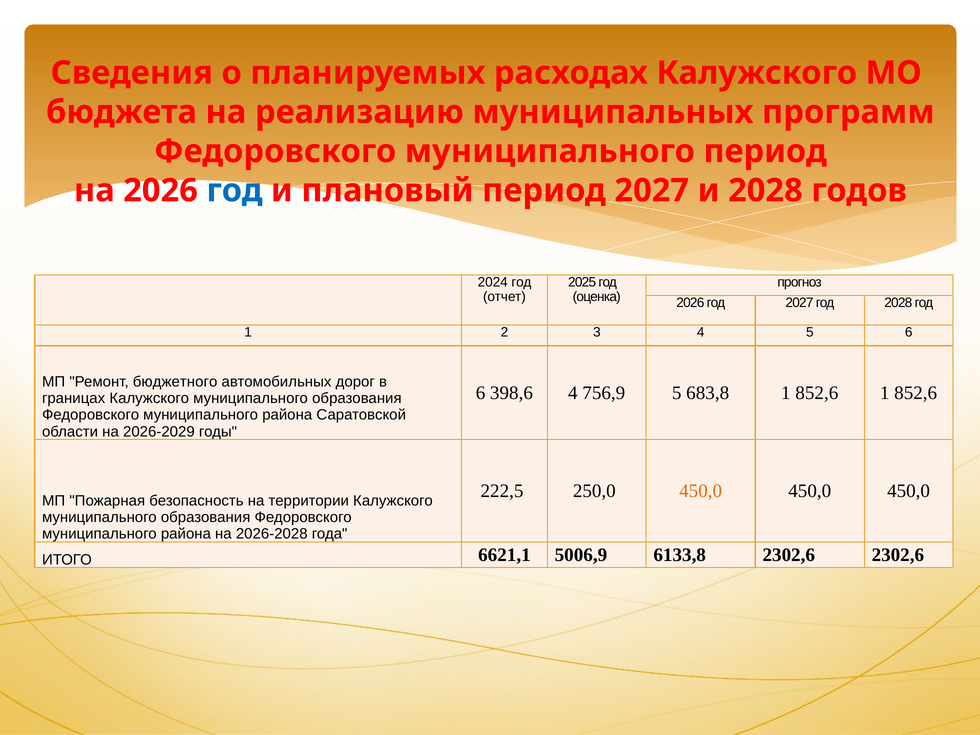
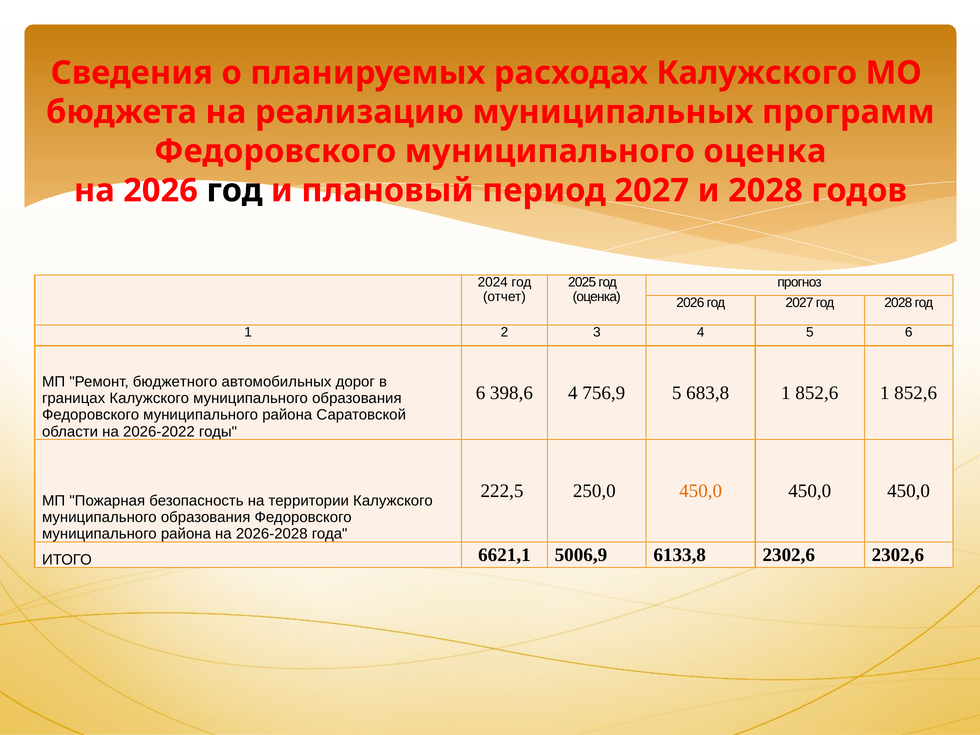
муниципального период: период -> оценка (765, 151)
год colour: blue -> black (235, 191)
2026-2029: 2026-2029 -> 2026-2022 (159, 432)
